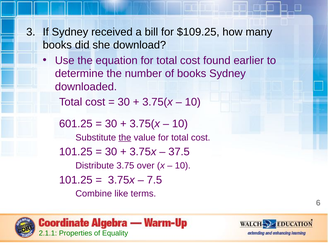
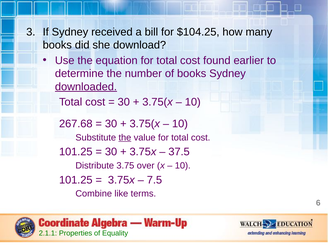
$109.25: $109.25 -> $104.25 (198, 32)
downloaded underline: none -> present (86, 87)
601.25: 601.25 -> 267.68 (76, 124)
